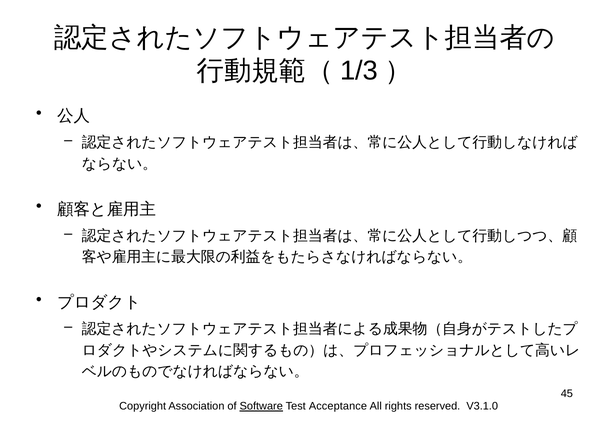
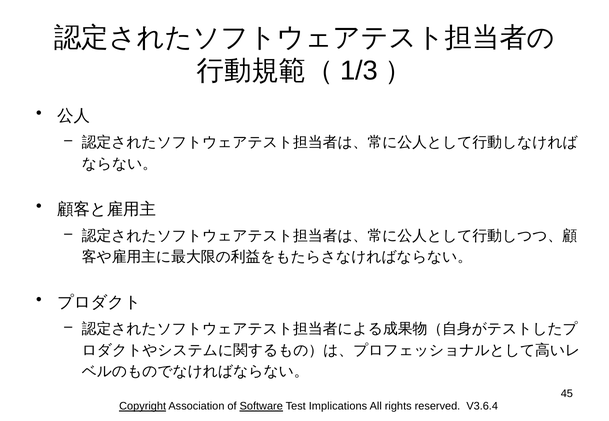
Copyright underline: none -> present (143, 407)
Acceptance: Acceptance -> Implications (338, 407)
V3.1.0: V3.1.0 -> V3.6.4 (482, 407)
